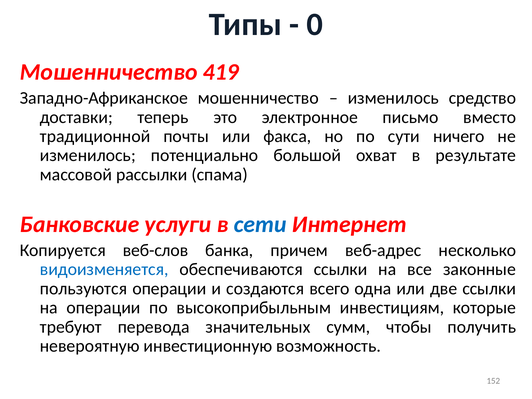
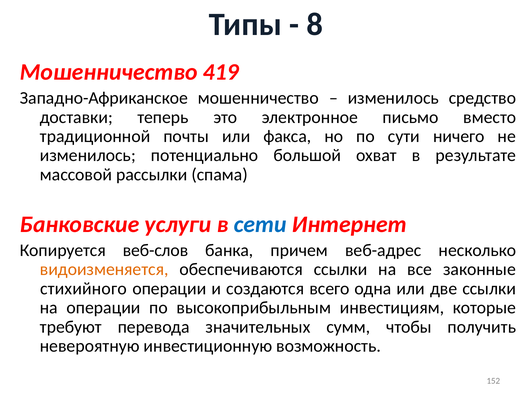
0: 0 -> 8 (315, 24)
видоизменяется colour: blue -> orange (104, 269)
пользуются: пользуются -> стихийного (83, 289)
